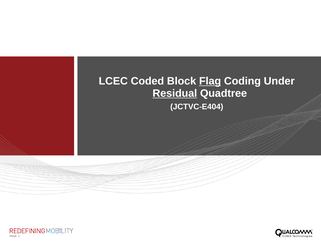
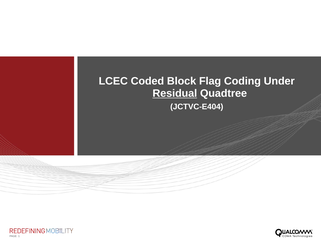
Flag underline: present -> none (210, 81)
